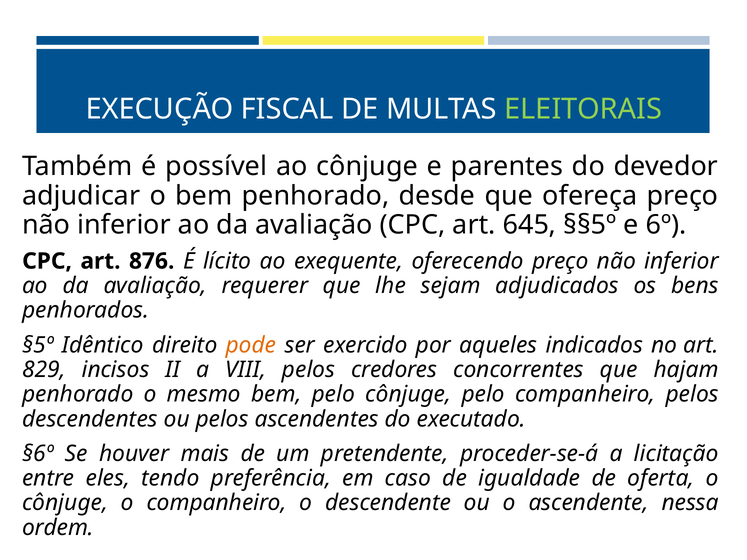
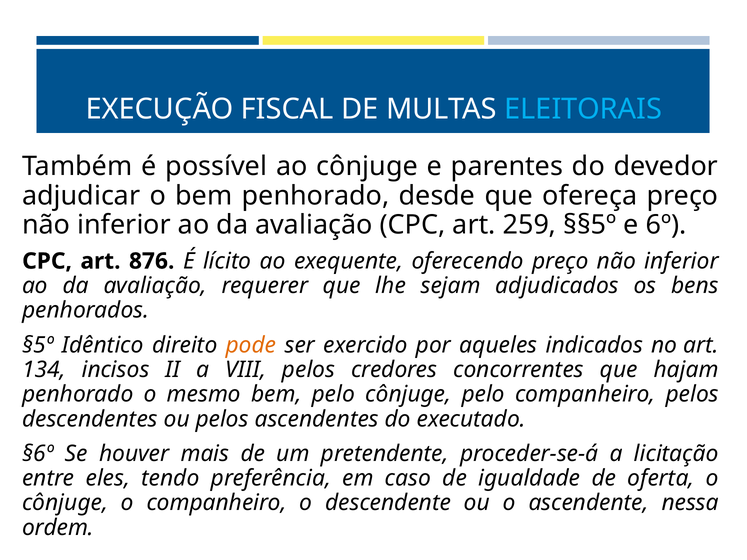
ELEITORAIS colour: light green -> light blue (583, 109)
645: 645 -> 259 (529, 225)
829: 829 -> 134 (44, 370)
